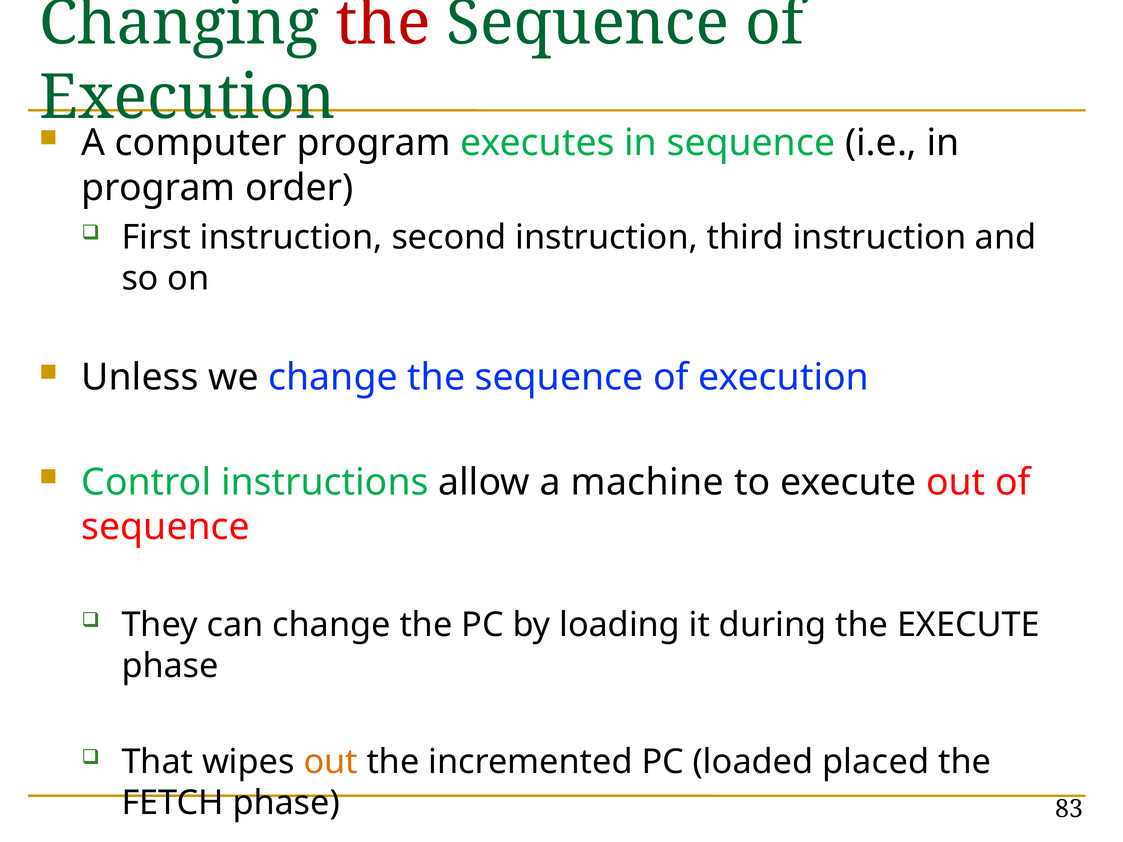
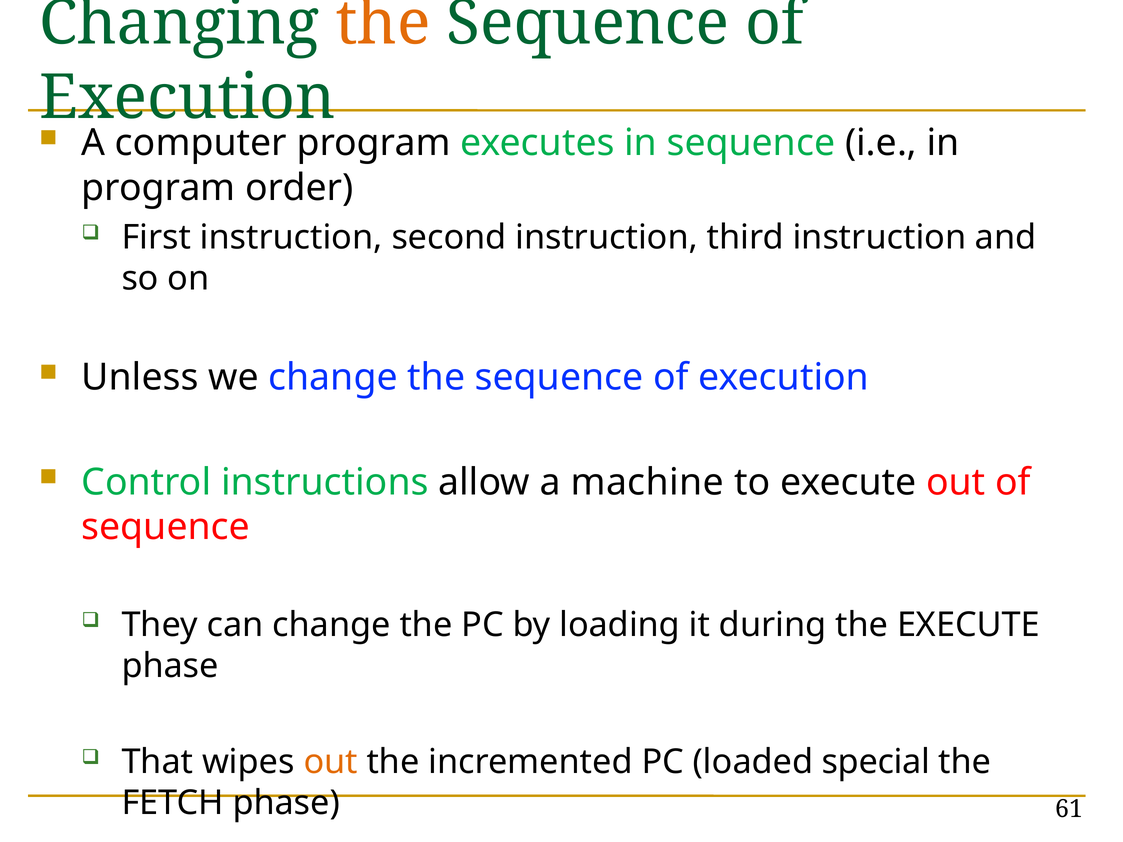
the colour: red -> orange (383, 23)
placed: placed -> special (876, 762)
83: 83 -> 61 (1069, 809)
